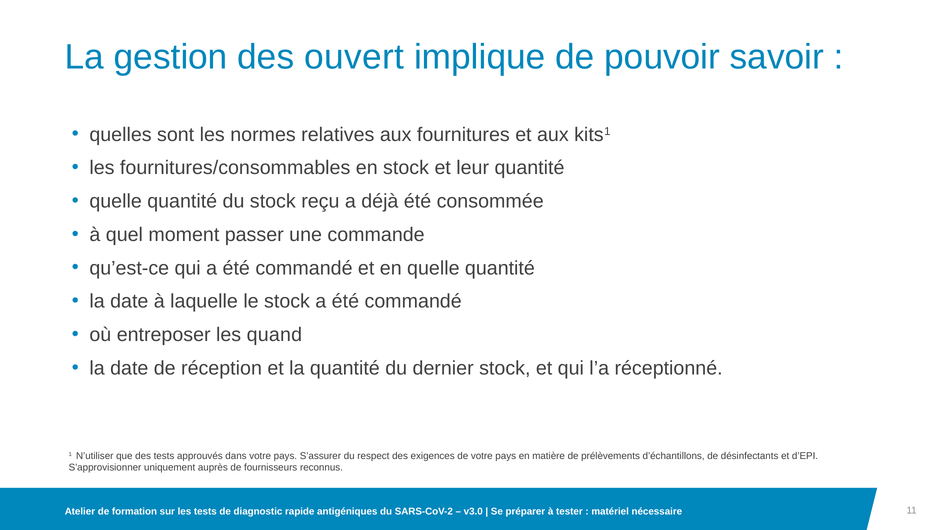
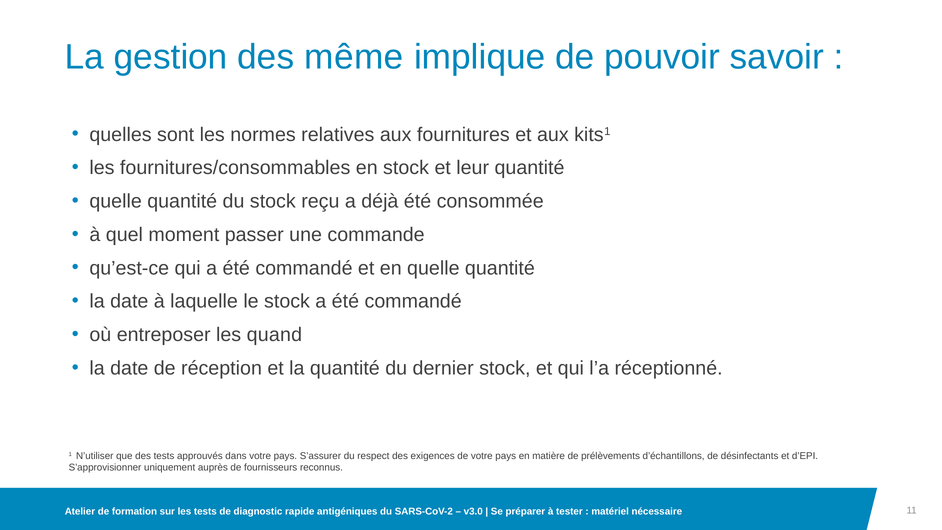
ouvert: ouvert -> même (354, 57)
